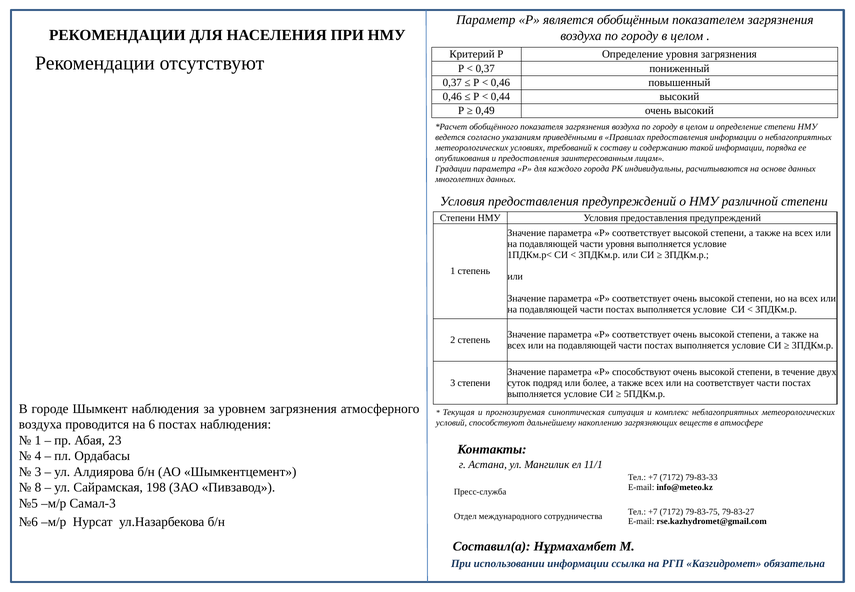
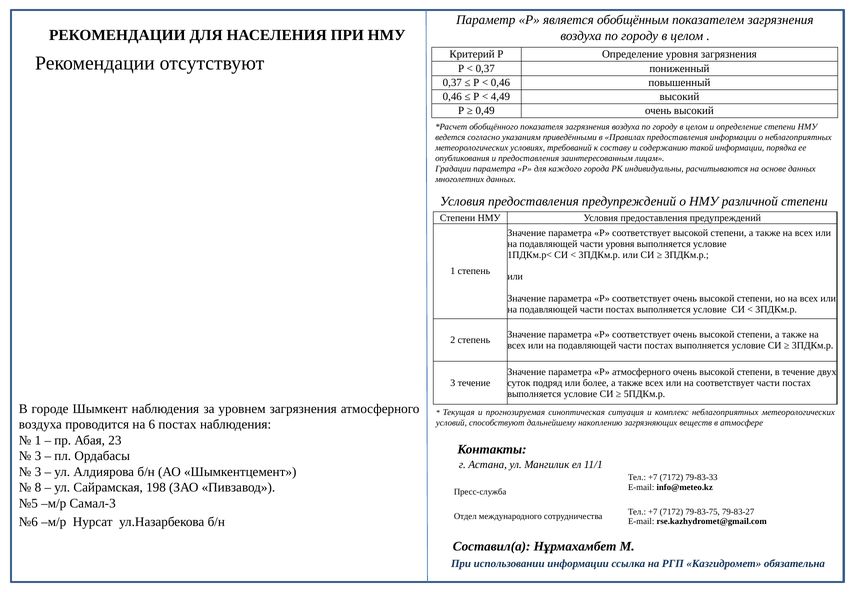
0,44: 0,44 -> 4,49 (500, 97)
Р способствуют: способствуют -> атмосферного (641, 372)
3 степени: степени -> течение (474, 383)
4: 4 -> 3 (38, 456)
